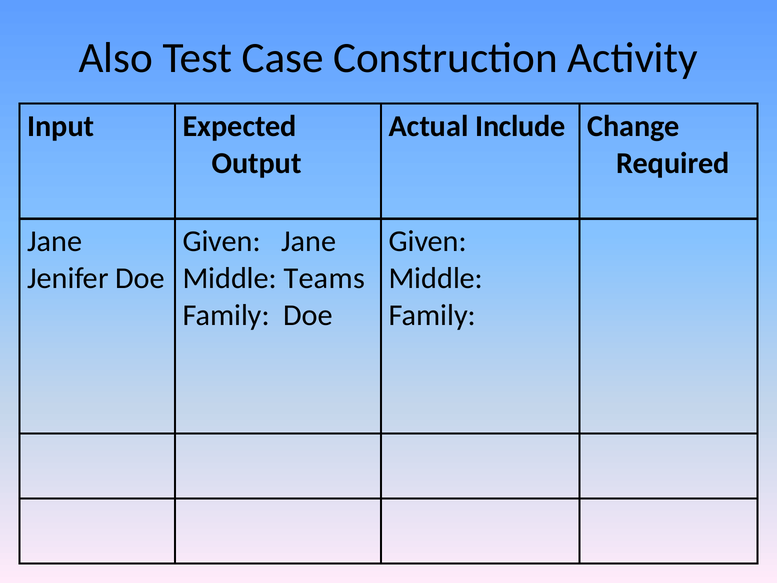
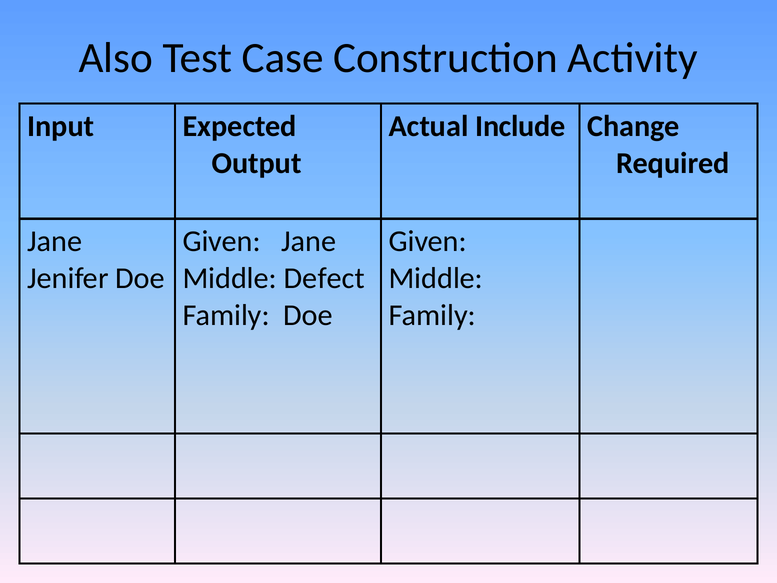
Teams: Teams -> Defect (324, 278)
